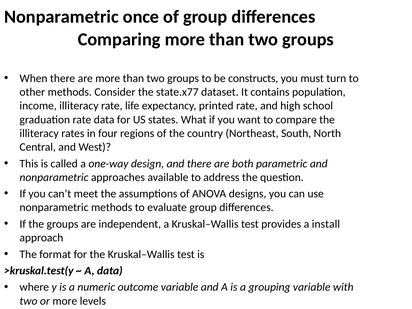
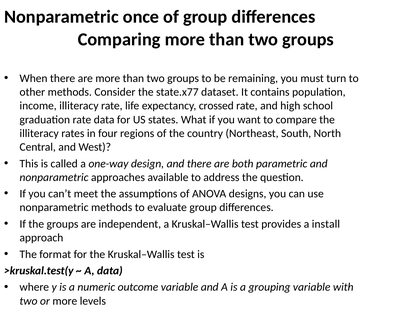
constructs: constructs -> remaining (253, 78)
printed: printed -> crossed (216, 106)
